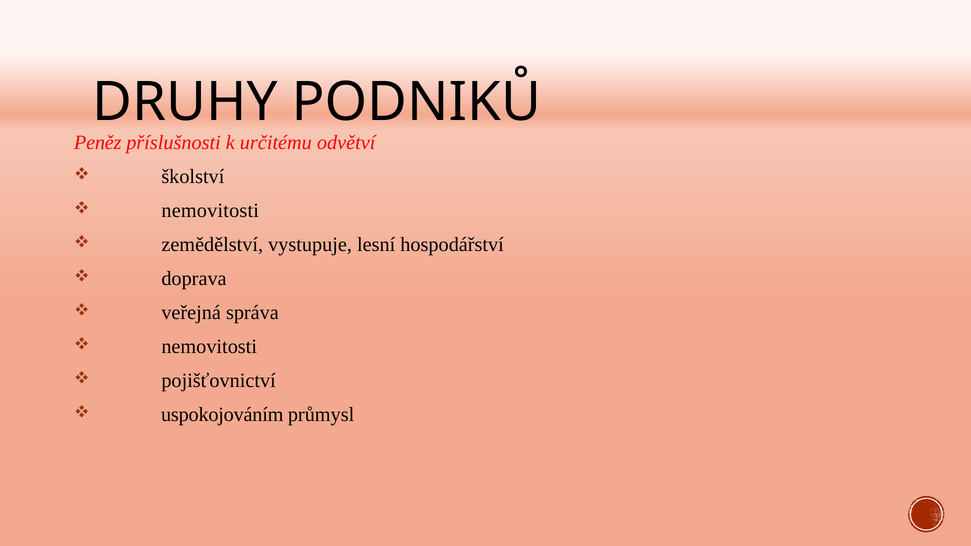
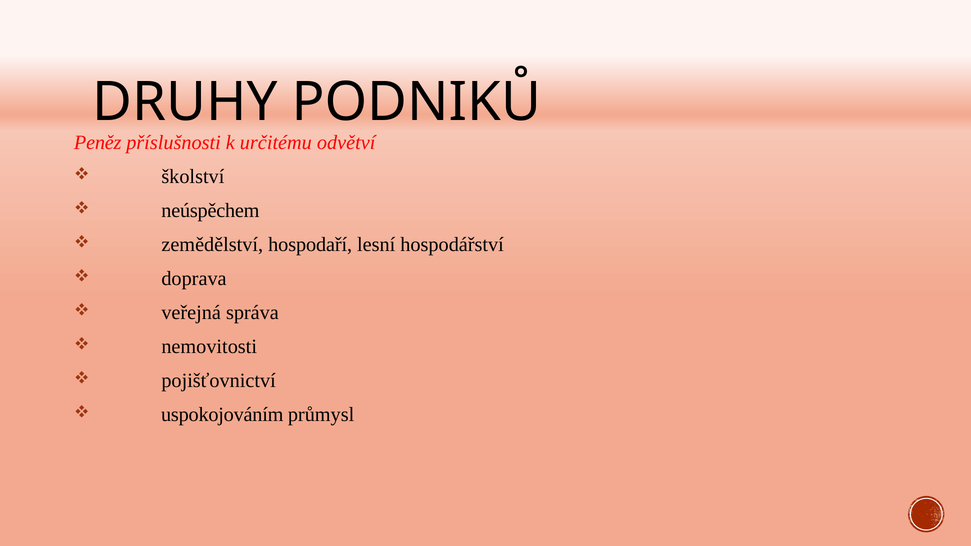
nemovitosti: nemovitosti -> neúspěchem (210, 211)
vystupuje: vystupuje -> hospodaří (310, 245)
